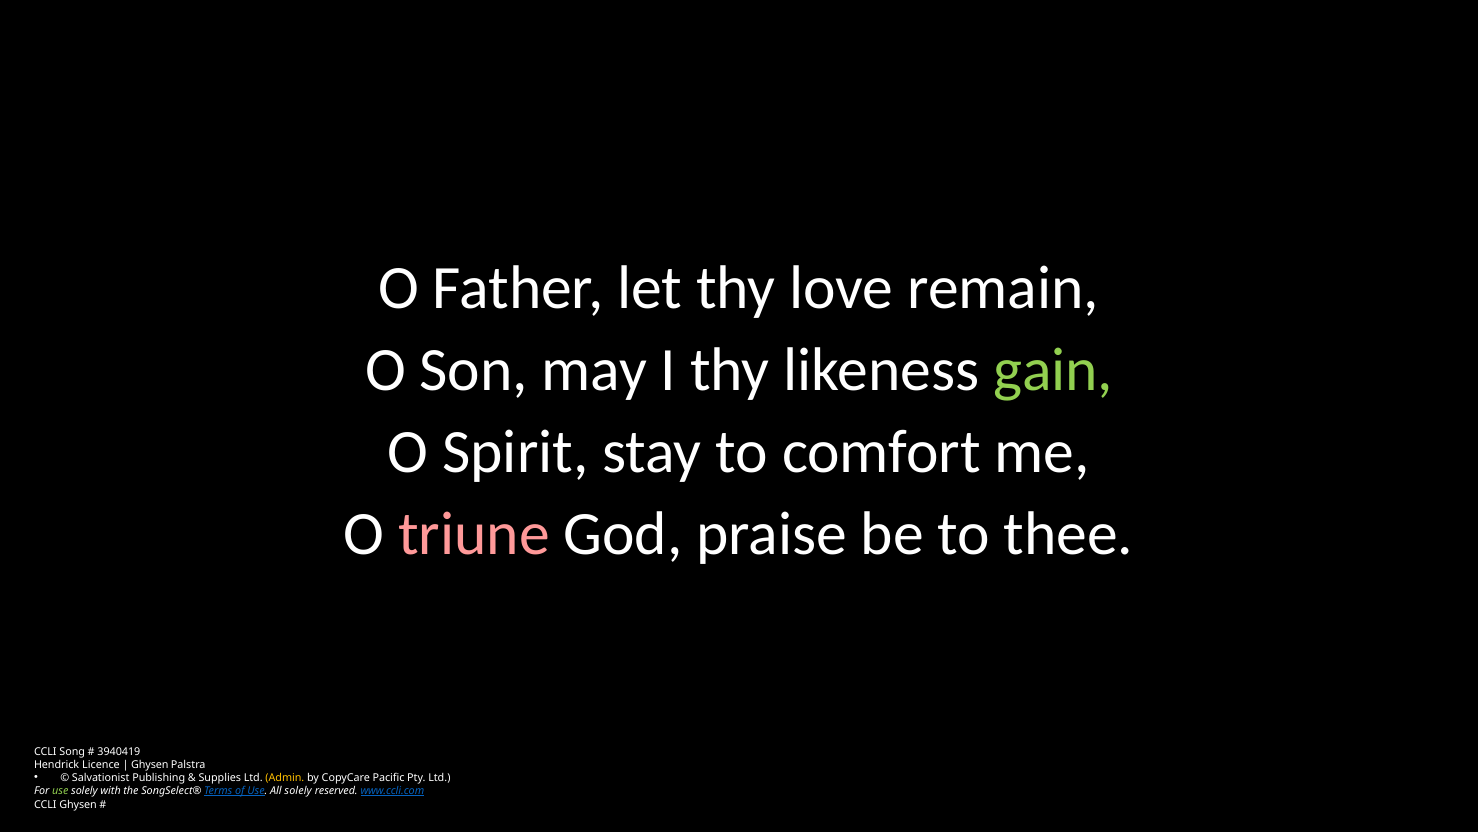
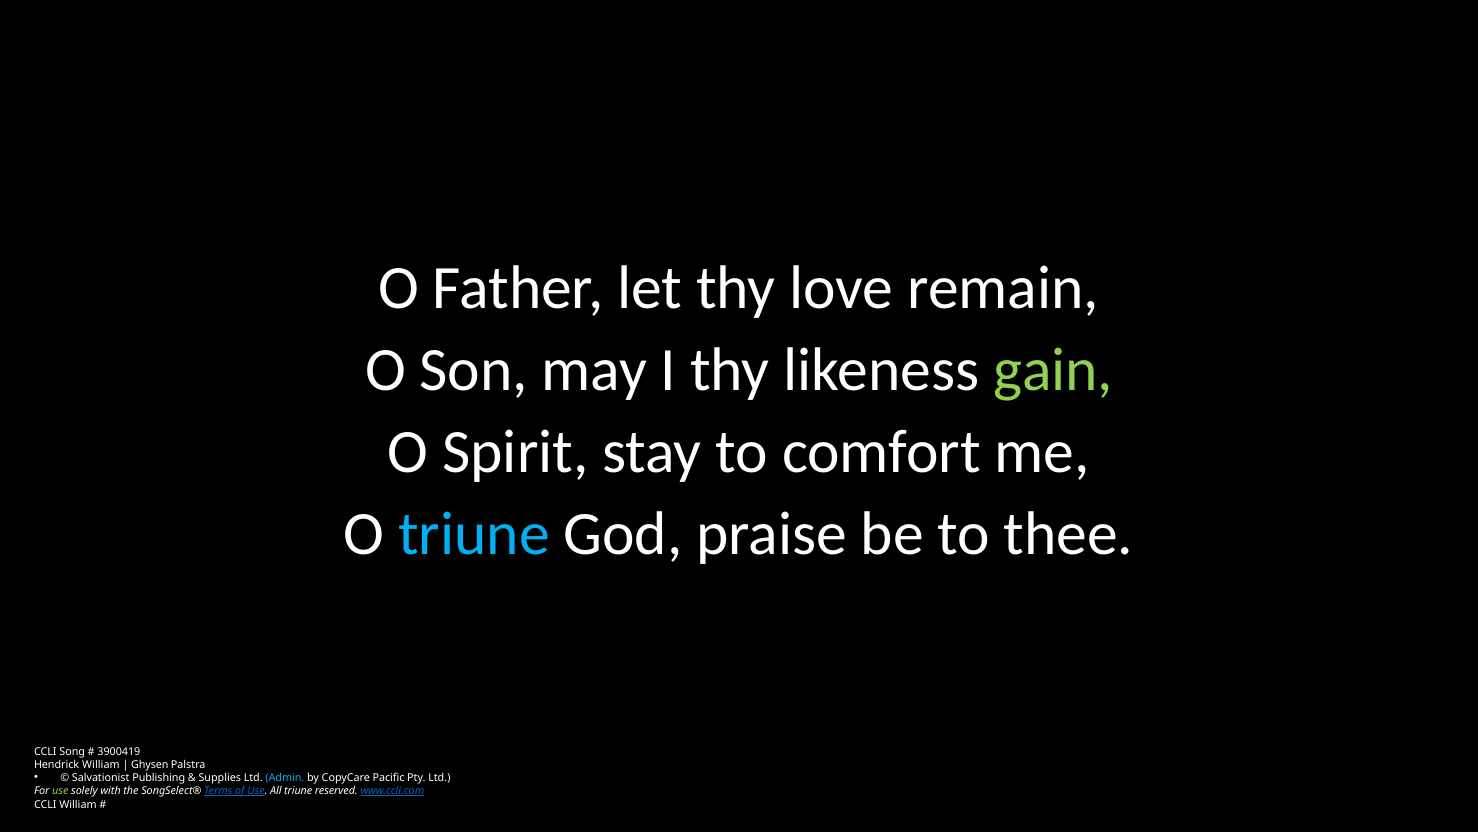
triune colour: pink -> light blue (474, 534)
3940419: 3940419 -> 3900419 (119, 751)
Hendrick Licence: Licence -> William (101, 764)
Admin colour: yellow -> light blue (285, 777)
All solely: solely -> triune (298, 790)
CCLI Ghysen: Ghysen -> William (78, 805)
